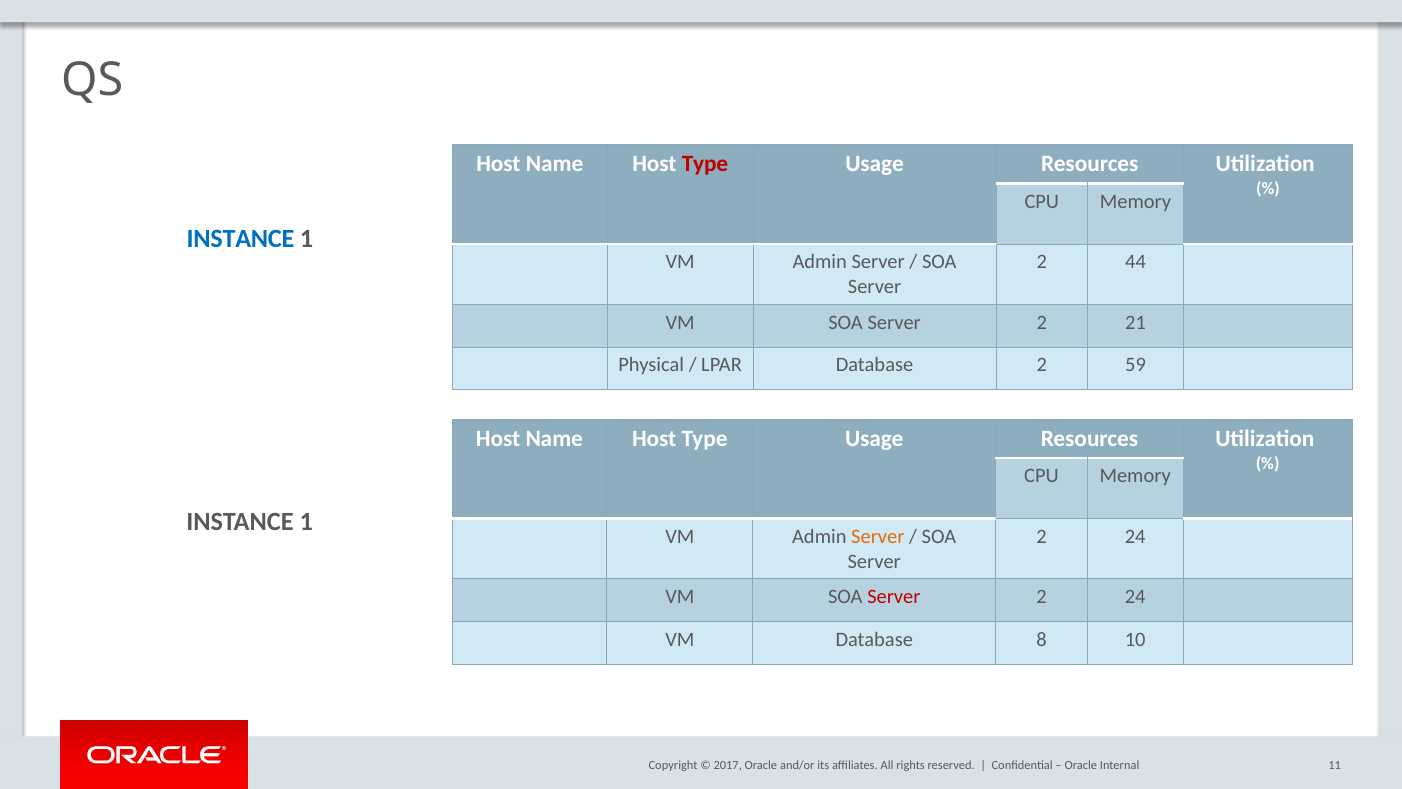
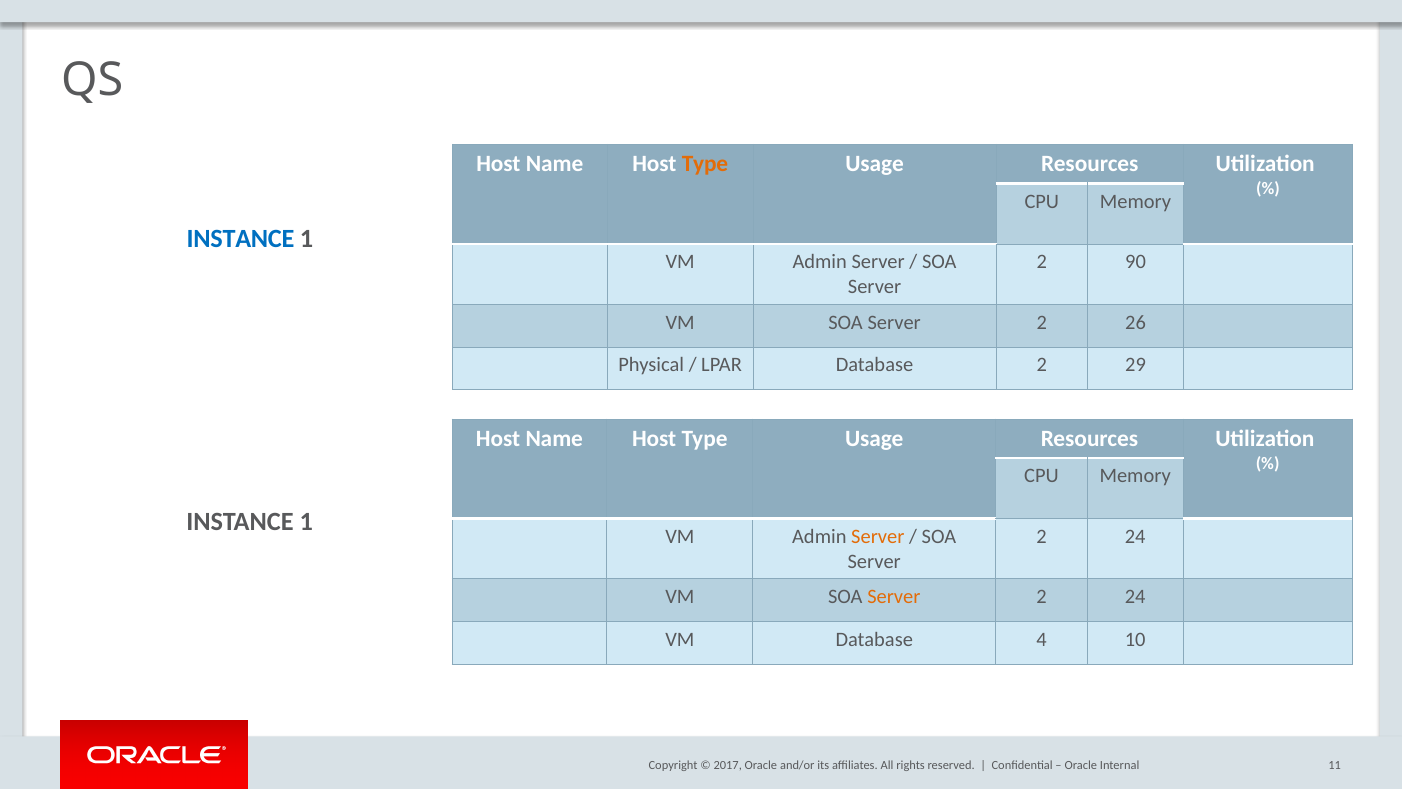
Type colour: red -> orange (705, 164)
44: 44 -> 90 (1136, 262)
21: 21 -> 26 (1136, 322)
59: 59 -> 29 (1136, 365)
Server colour: red -> orange (894, 597)
8: 8 -> 4 (1041, 639)
